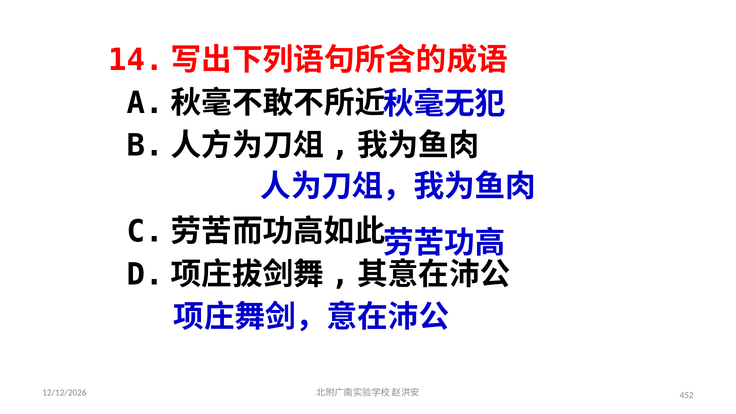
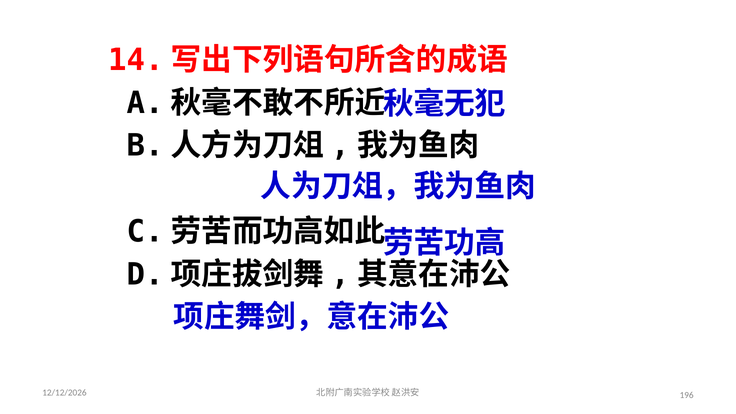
452: 452 -> 196 (687, 395)
